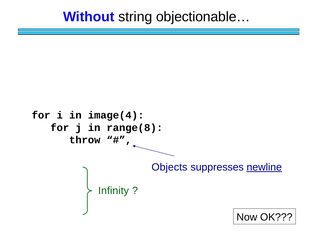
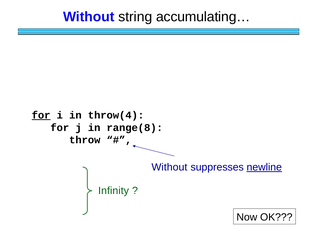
objectionable…: objectionable… -> accumulating… (203, 17)
for underline: none -> present (41, 115)
image(4: image(4 -> throw(4 (116, 115)
Objects: Objects -> Without (169, 167)
